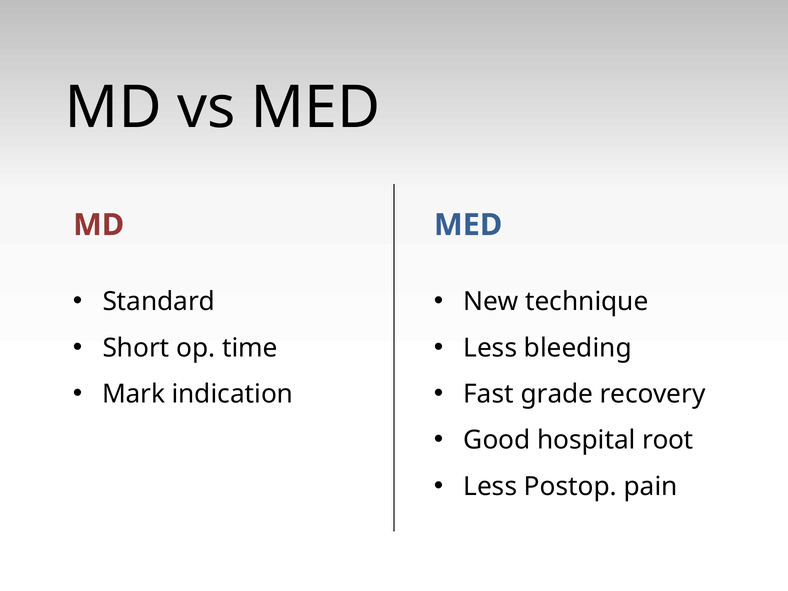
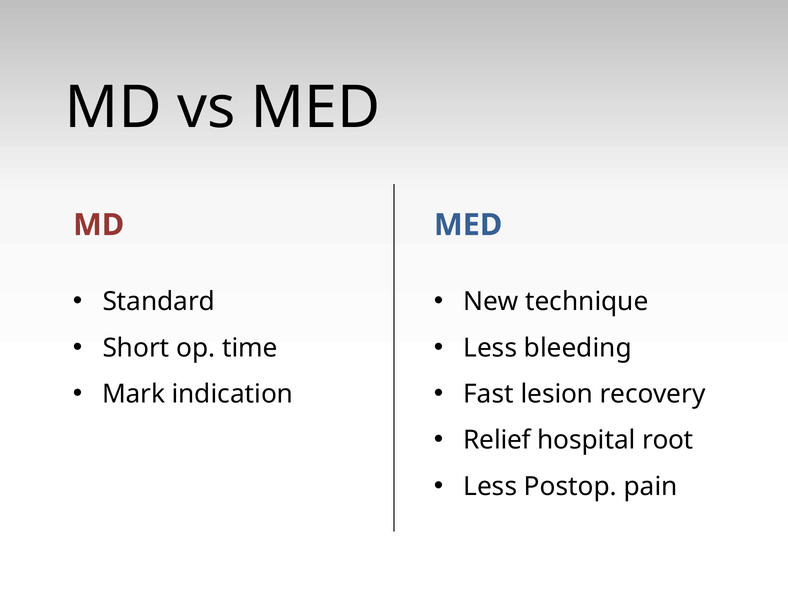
grade: grade -> lesion (557, 394)
Good: Good -> Relief (497, 440)
